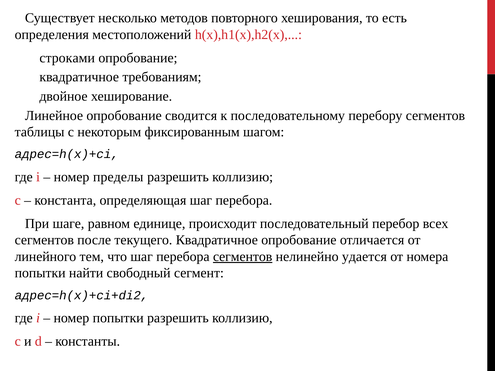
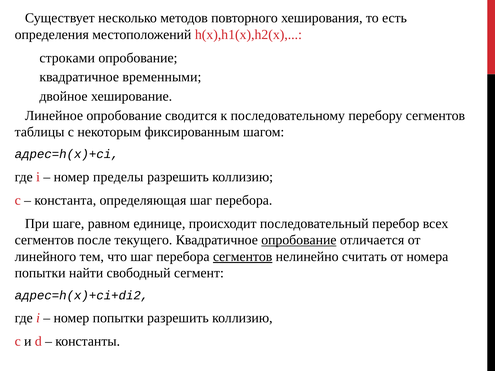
требованиям: требованиям -> временными (162, 77)
опробование underline: none -> present (299, 240)
удается: удается -> считать (364, 257)
